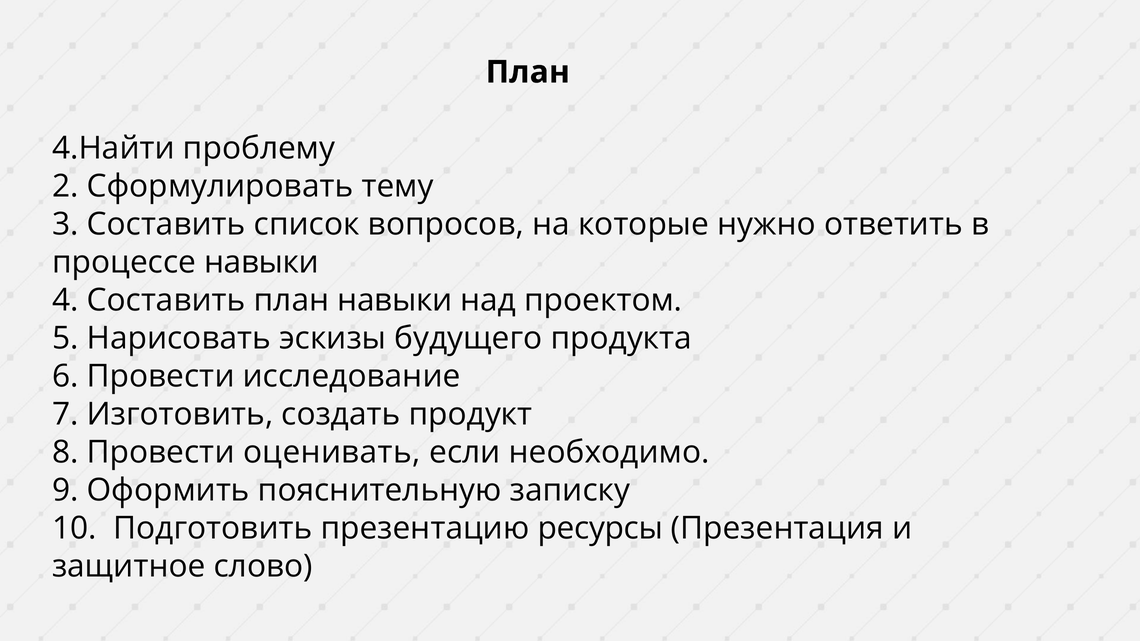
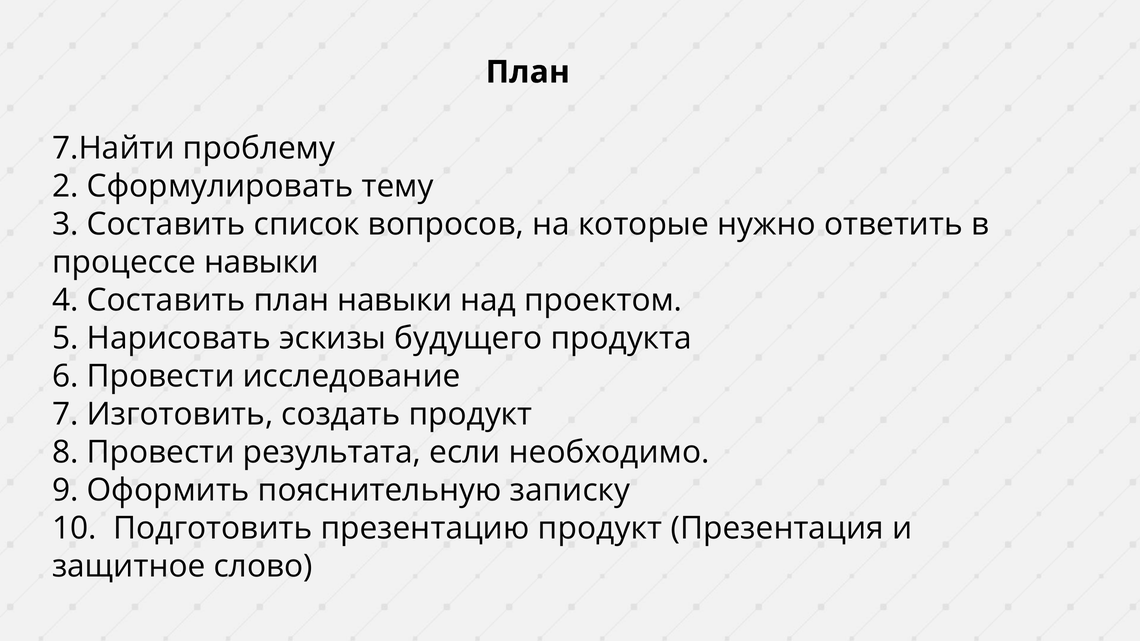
4.Найти: 4.Найти -> 7.Найти (113, 148)
оценивать: оценивать -> результата (332, 452)
презентацию ресурсы: ресурсы -> продукт (600, 528)
